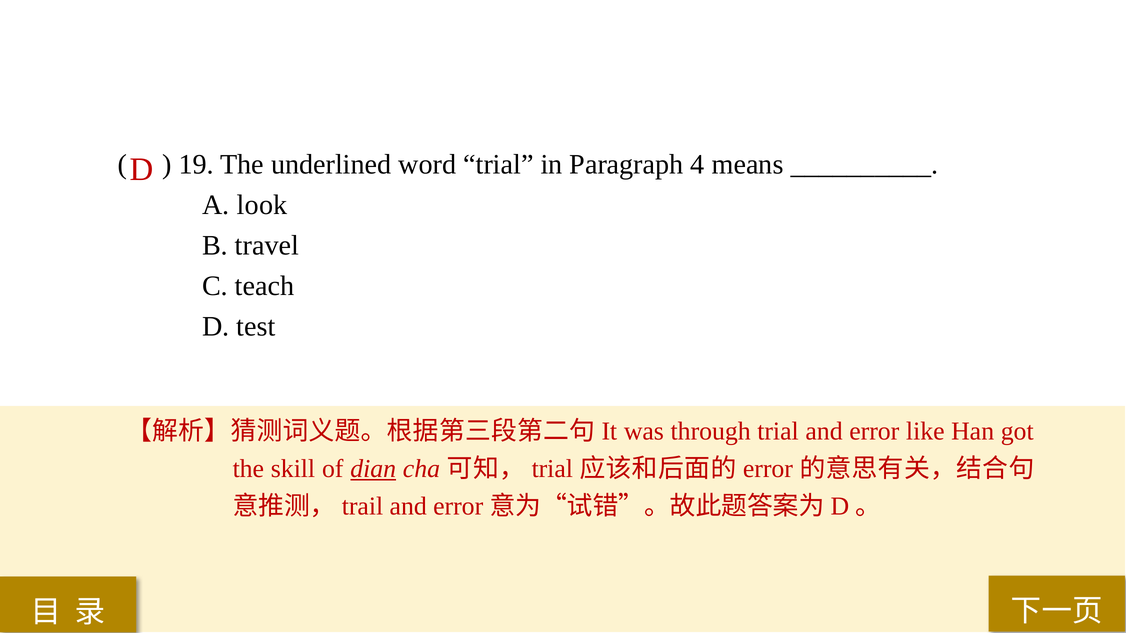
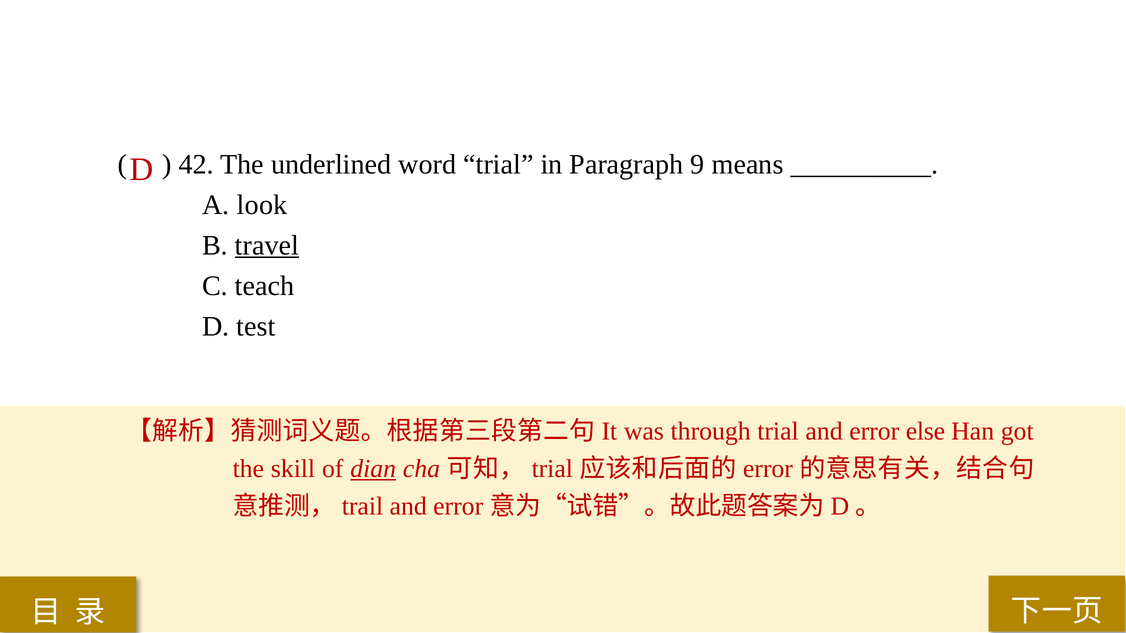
19: 19 -> 42 (196, 164)
4: 4 -> 9 (698, 164)
travel underline: none -> present (267, 245)
like: like -> else (925, 431)
